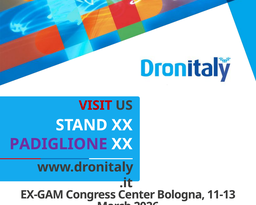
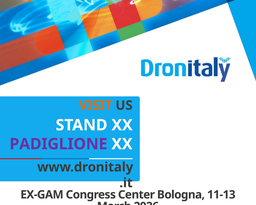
VISIT colour: red -> orange (95, 105)
